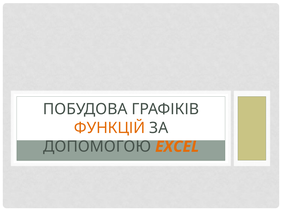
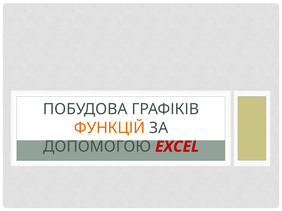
EXCEL colour: orange -> red (177, 147)
